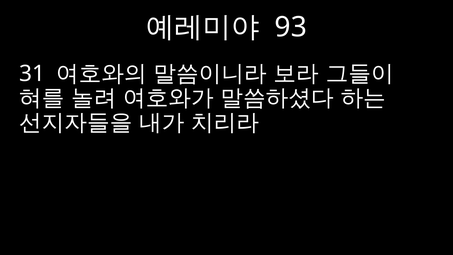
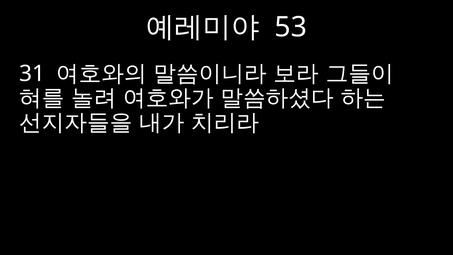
93: 93 -> 53 (291, 27)
